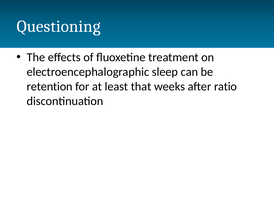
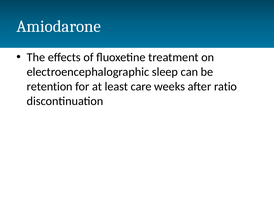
Questioning: Questioning -> Amiodarone (59, 27)
that: that -> care (141, 87)
